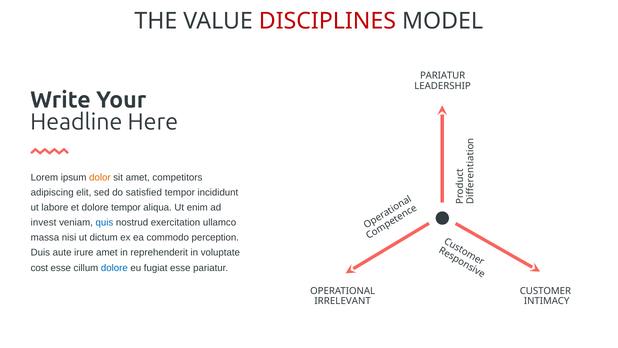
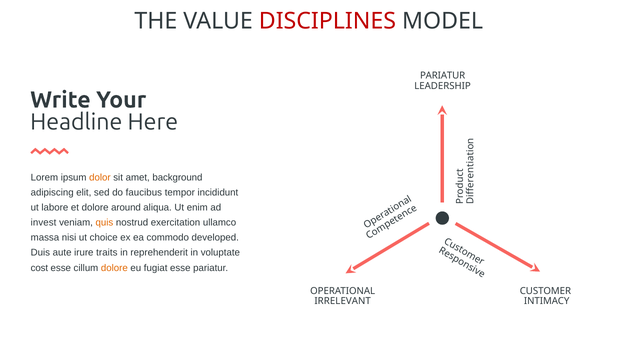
competitors: competitors -> background (177, 177)
satisfied: satisfied -> faucibus (144, 192)
dolore tempor: tempor -> around (126, 207)
quis colour: blue -> orange (104, 222)
dictum: dictum -> choice (104, 237)
perception: perception -> developed (215, 237)
irure amet: amet -> traits (107, 253)
dolore colour: blue -> orange (114, 268)
